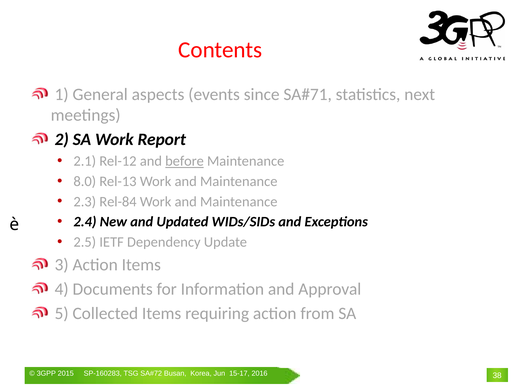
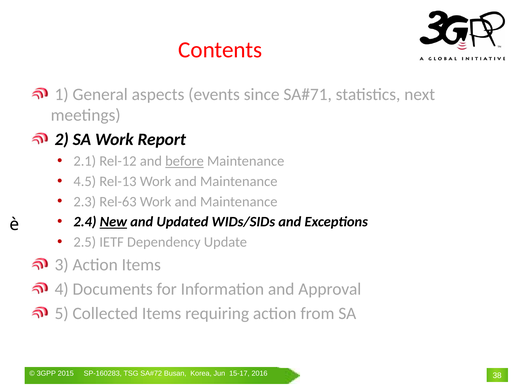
8.0: 8.0 -> 4.5 (85, 181)
Rel-84: Rel-84 -> Rel-63 (118, 202)
New underline: none -> present (113, 222)
